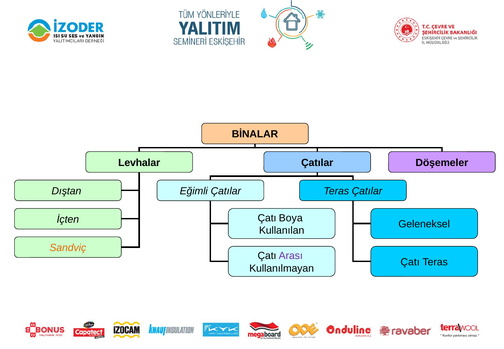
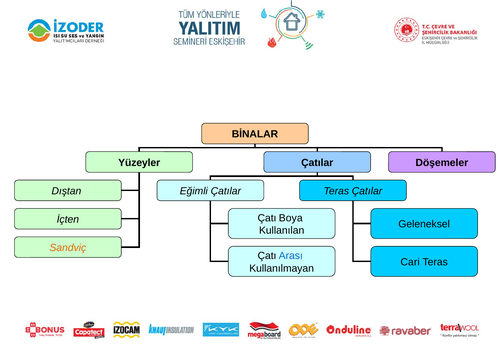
Levhalar: Levhalar -> Yüzeyler (139, 163)
Arası colour: purple -> blue (291, 256)
Çatı: Çatı -> Cari (410, 262)
